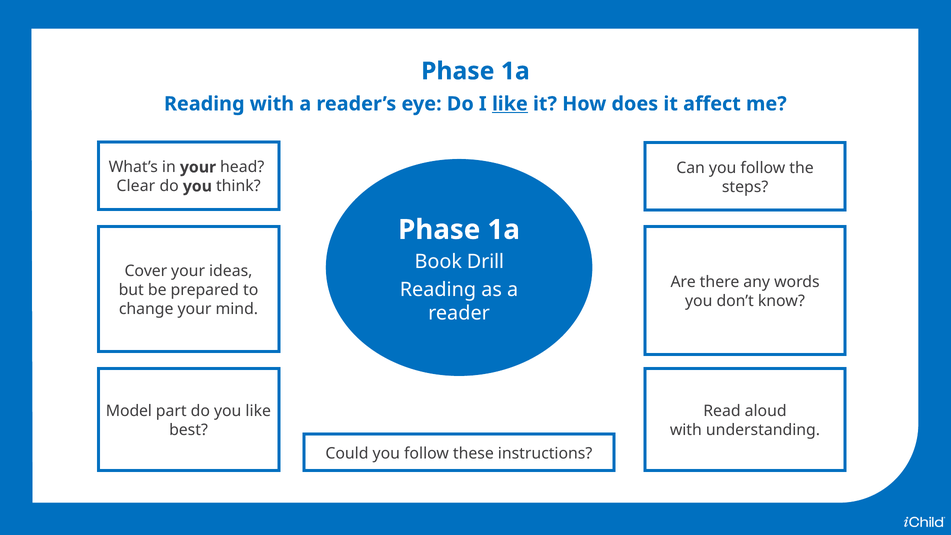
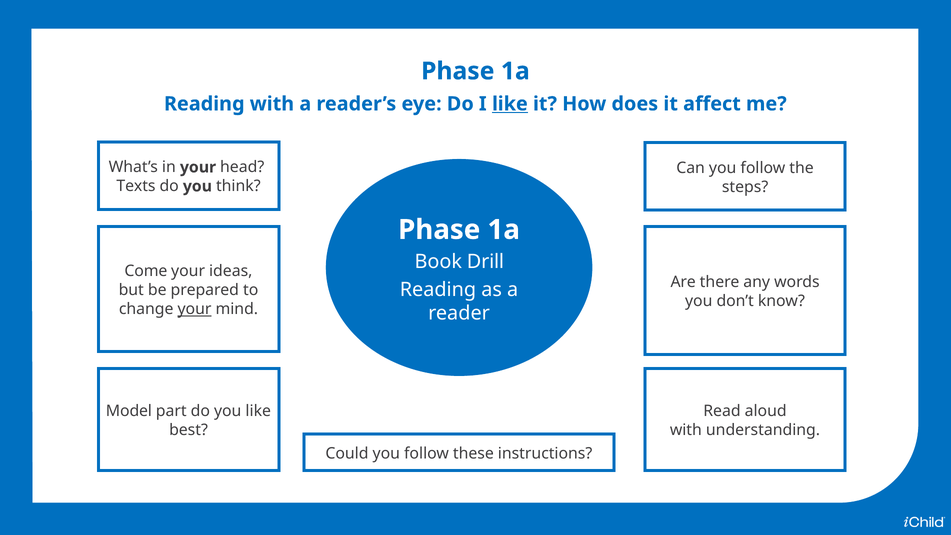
Clear: Clear -> Texts (136, 186)
Cover: Cover -> Come (146, 271)
your underline: none -> present (195, 309)
